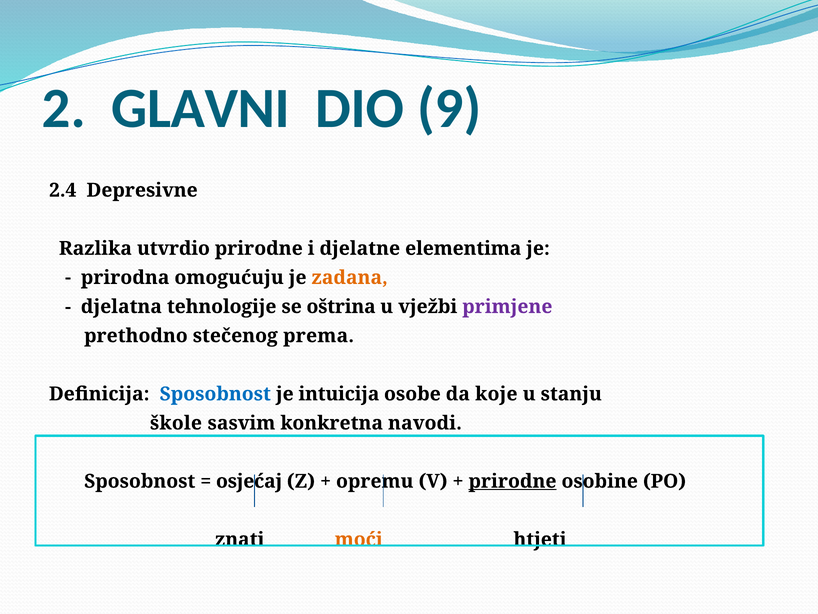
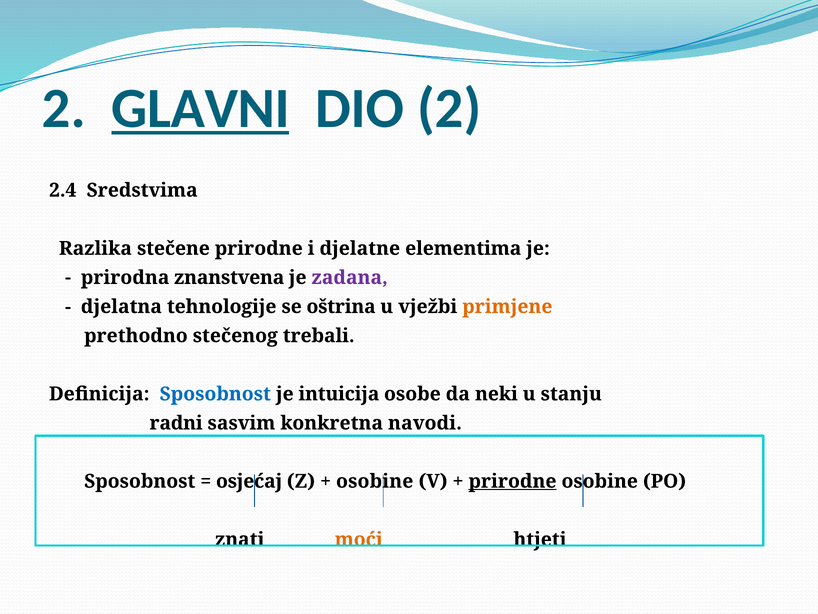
GLAVNI underline: none -> present (201, 108)
DIO 9: 9 -> 2 (449, 108)
Depresivne: Depresivne -> Sredstvima (142, 190)
utvrdio: utvrdio -> stečene (173, 248)
omogućuju: omogućuju -> znanstvena (229, 277)
zadana colour: orange -> purple (350, 277)
primjene colour: purple -> orange (507, 306)
prema: prema -> trebali (319, 336)
koje: koje -> neki (496, 394)
škole: škole -> radni (176, 423)
opremu: opremu -> osobine (375, 481)
